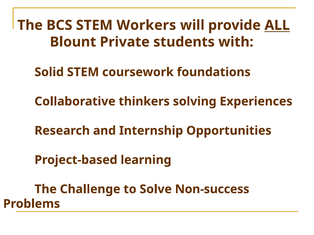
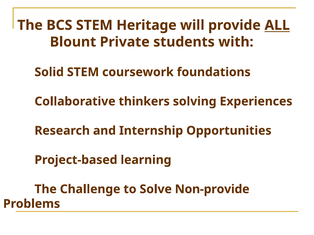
Workers: Workers -> Heritage (146, 25)
Non-success: Non-success -> Non-provide (212, 190)
